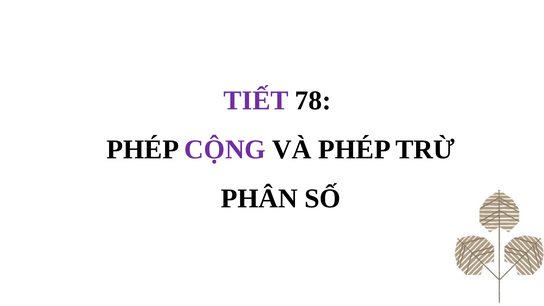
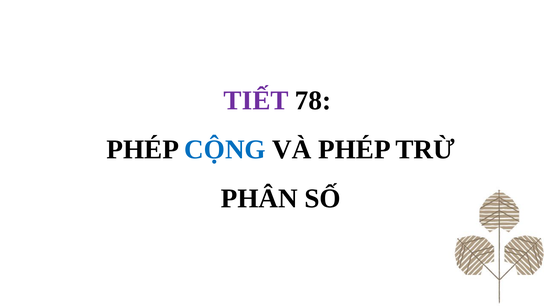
CỘNG colour: purple -> blue (225, 150)
